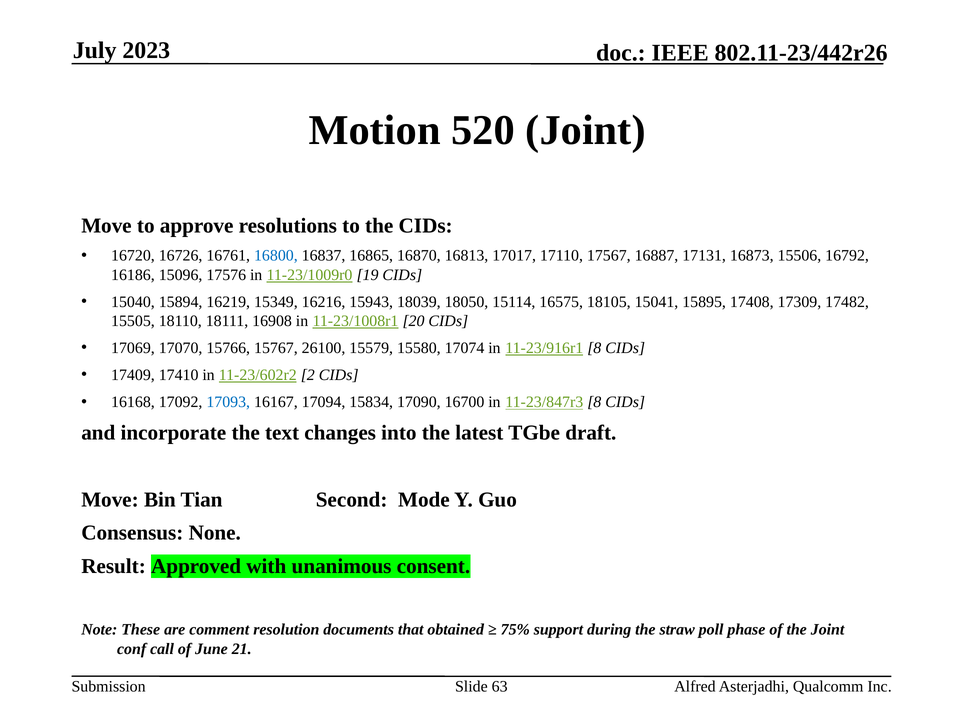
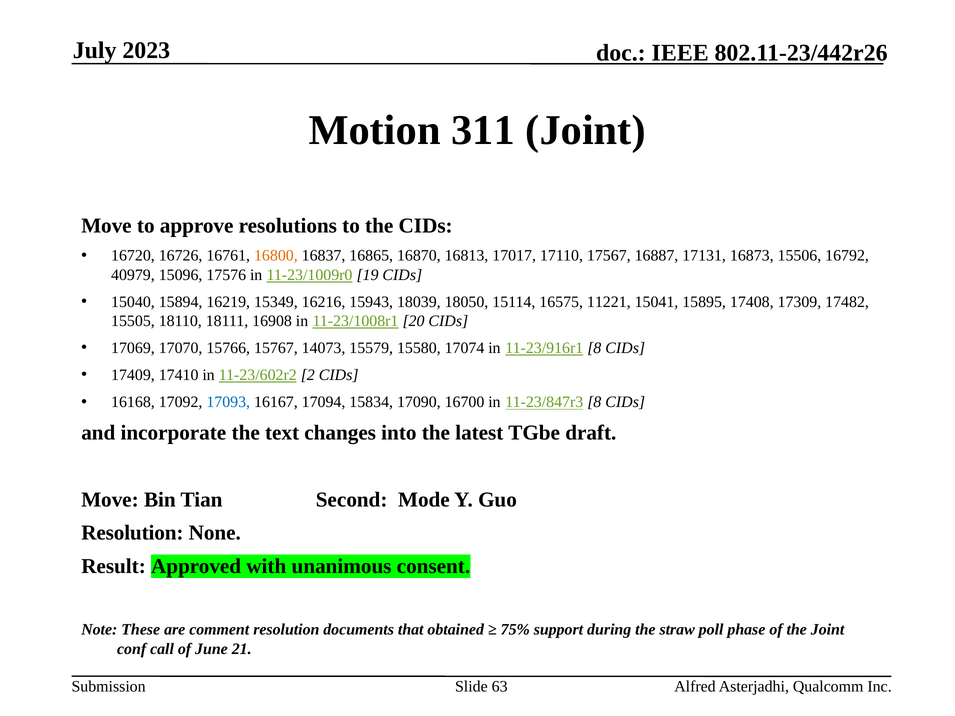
520: 520 -> 311 (483, 130)
16800 colour: blue -> orange (276, 256)
16186: 16186 -> 40979 (133, 275)
18105: 18105 -> 11221 (609, 302)
26100: 26100 -> 14073 (324, 348)
Consensus: Consensus -> Resolution (132, 533)
